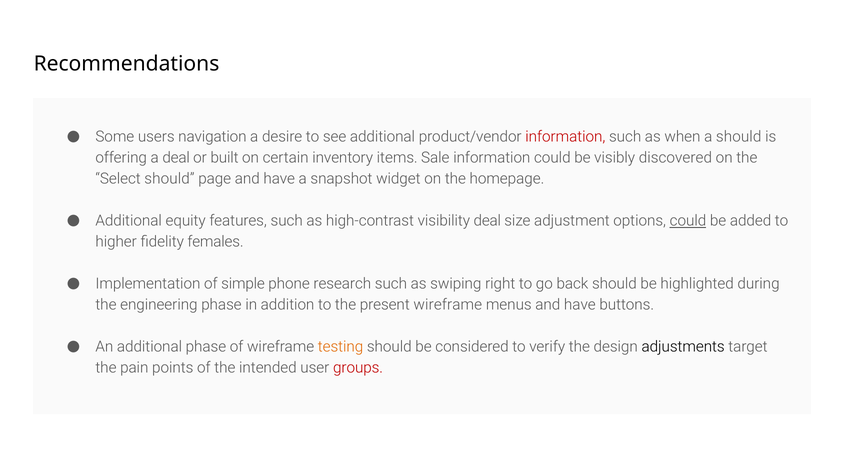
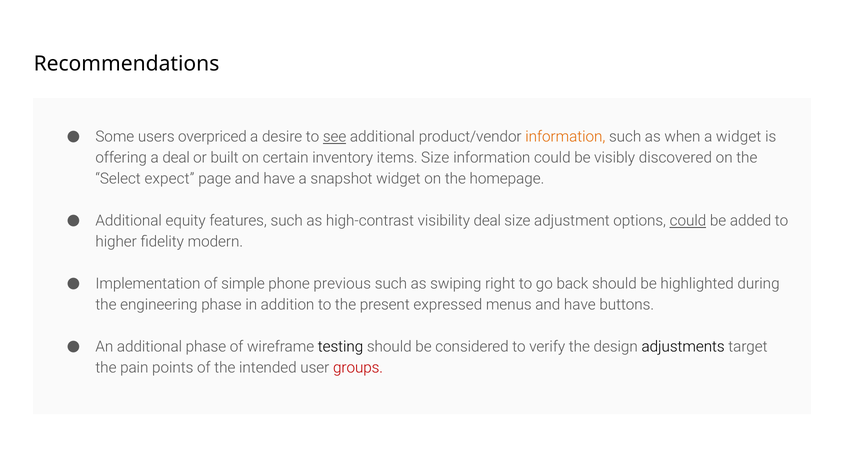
navigation: navigation -> overpriced (212, 137)
see underline: none -> present (335, 137)
information colour: red -> orange (565, 137)
a should: should -> widget (739, 137)
items Sale: Sale -> Size (435, 158)
Select should: should -> expect (169, 179)
females: females -> modern (215, 242)
research: research -> previous (342, 284)
present wireframe: wireframe -> expressed (448, 305)
testing colour: orange -> black (341, 347)
